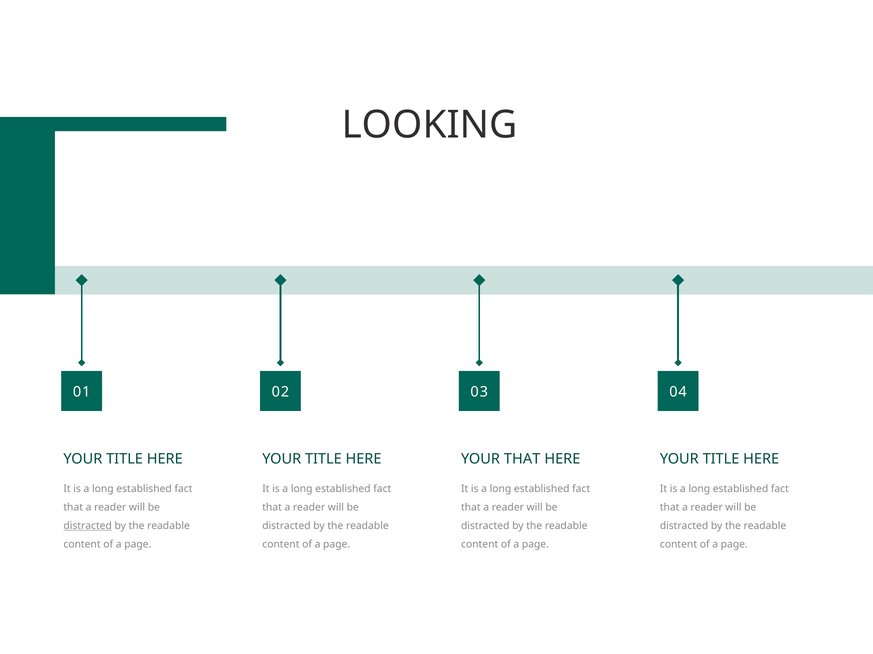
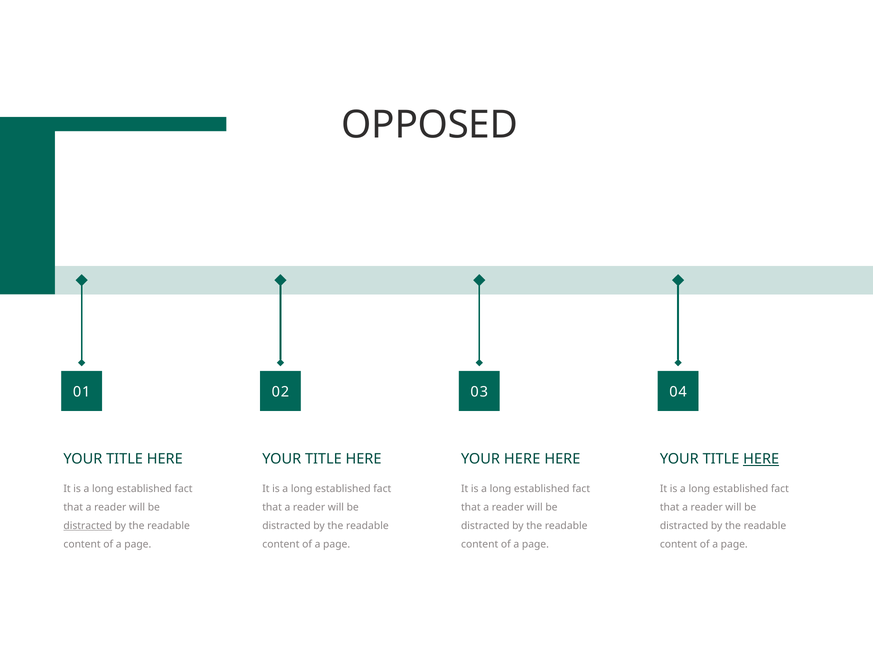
LOOKING: LOOKING -> OPPOSED (430, 125)
YOUR THAT: THAT -> HERE (522, 460)
HERE underline: none -> present (761, 460)
